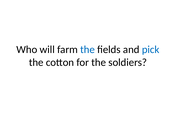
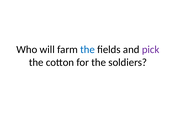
pick colour: blue -> purple (151, 49)
